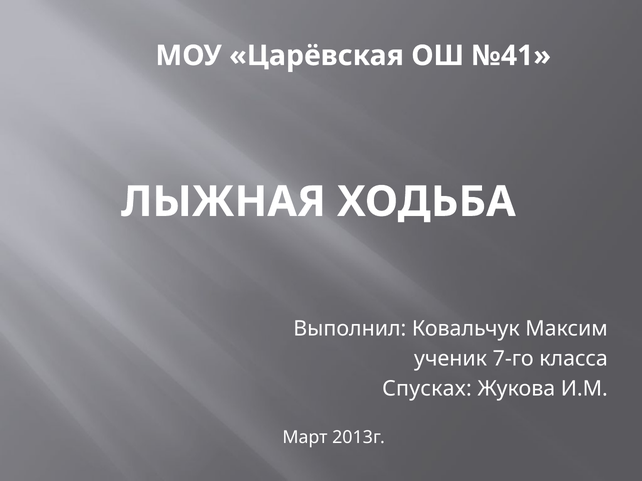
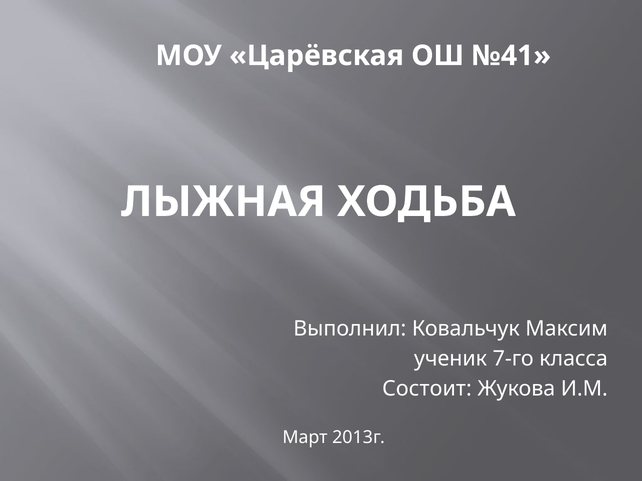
Спусках: Спусках -> Состоит (427, 389)
